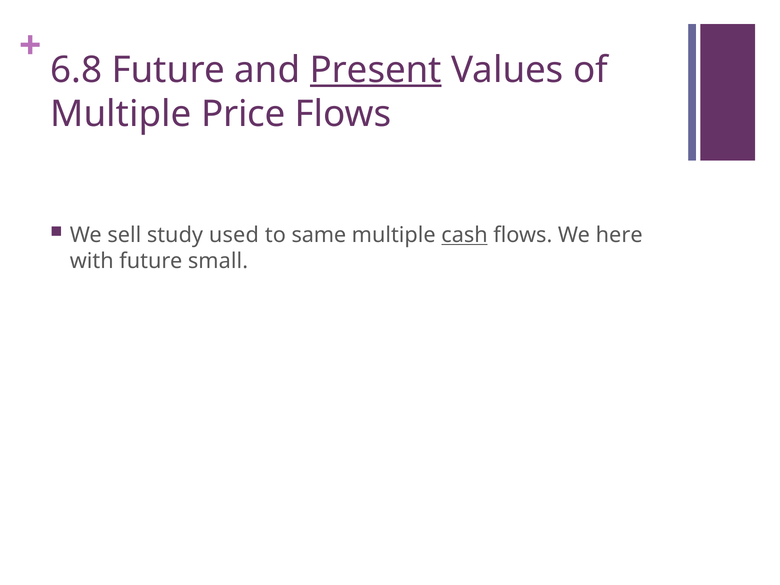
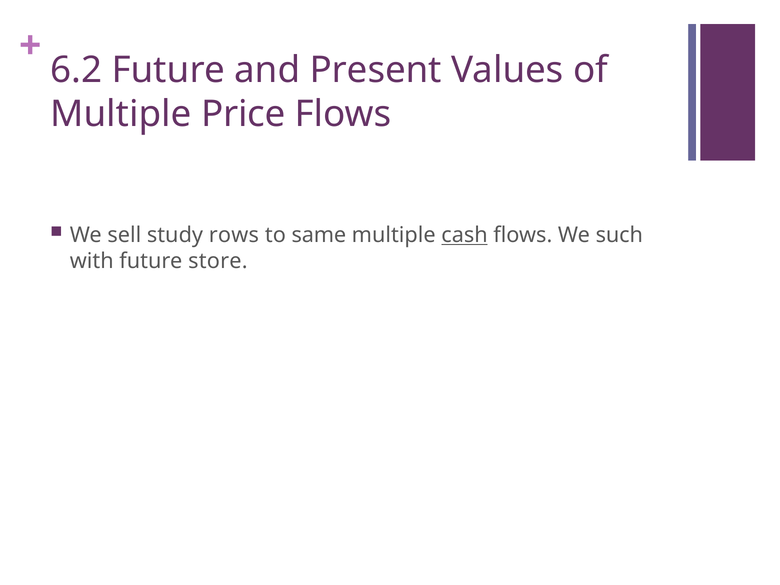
6.8: 6.8 -> 6.2 (76, 70)
Present underline: present -> none (376, 70)
used: used -> rows (234, 235)
here: here -> such (619, 235)
small: small -> store (218, 261)
